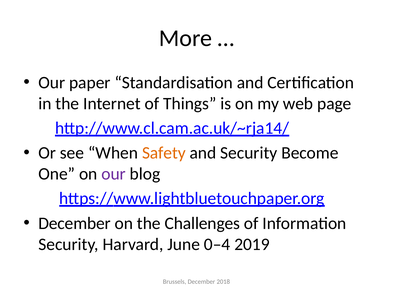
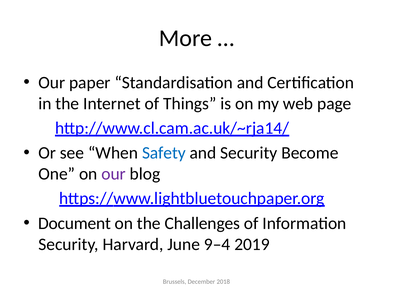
Safety colour: orange -> blue (164, 153)
December: December -> Document (75, 223)
0–4: 0–4 -> 9–4 (217, 244)
